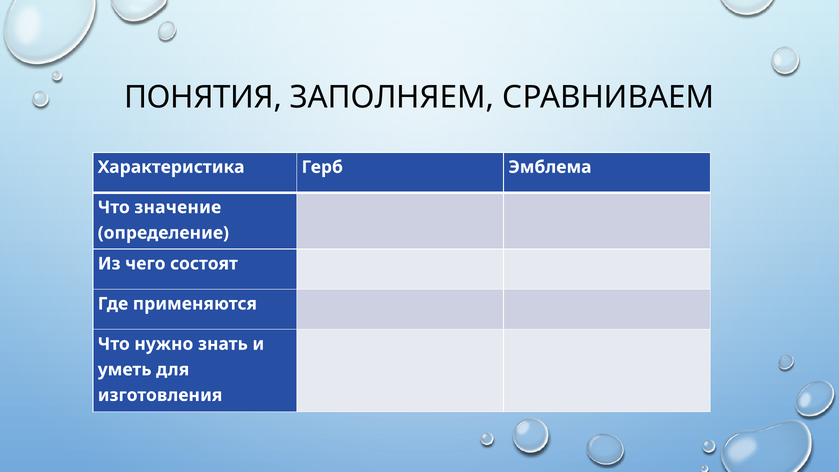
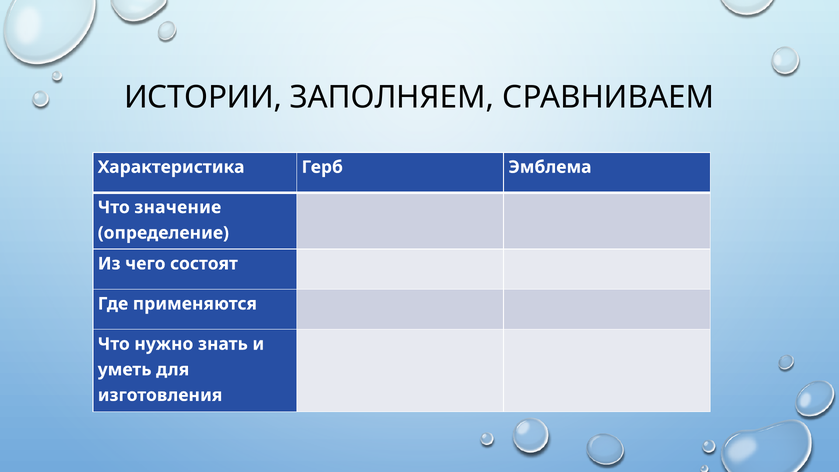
ПОНЯТИЯ: ПОНЯТИЯ -> ИСТОРИИ (203, 97)
